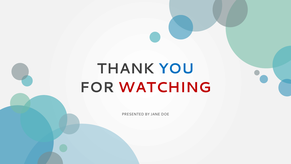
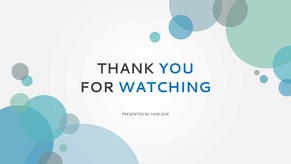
WATCHING colour: red -> blue (165, 87)
